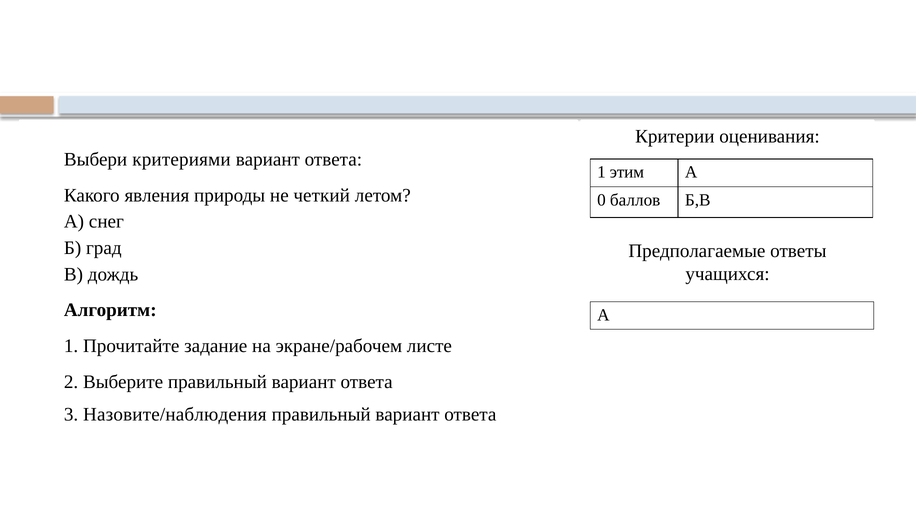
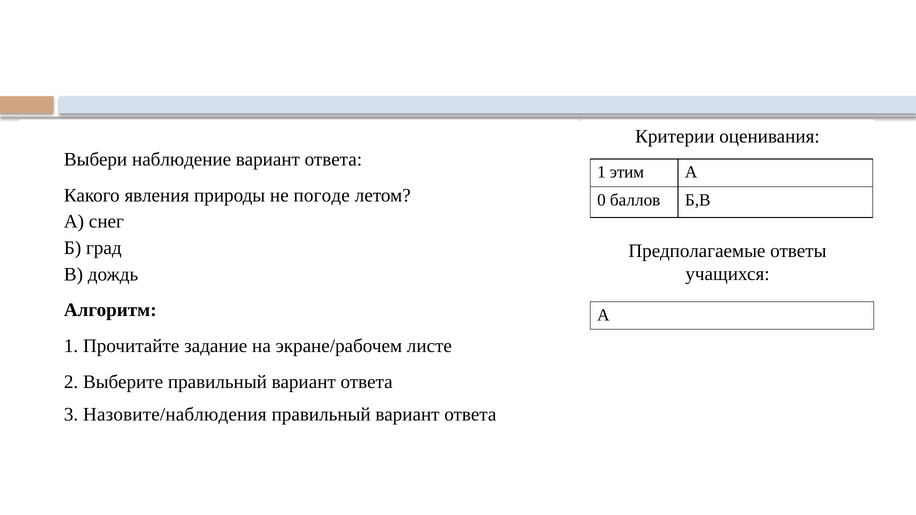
критериями: критериями -> наблюдение (182, 160)
четкий: четкий -> погоде (322, 195)
